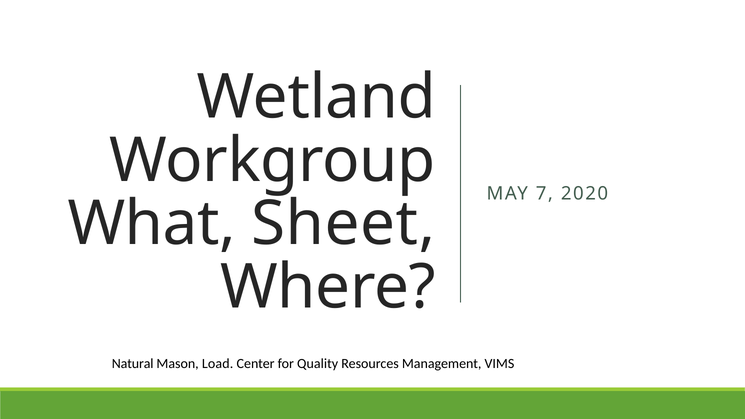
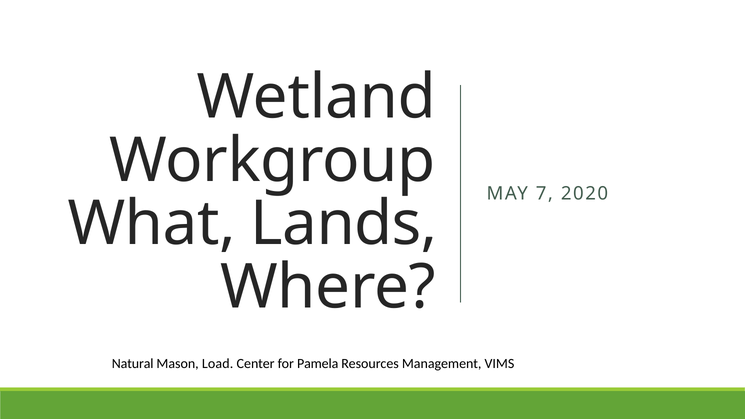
Sheet: Sheet -> Lands (344, 224)
Quality: Quality -> Pamela (318, 364)
